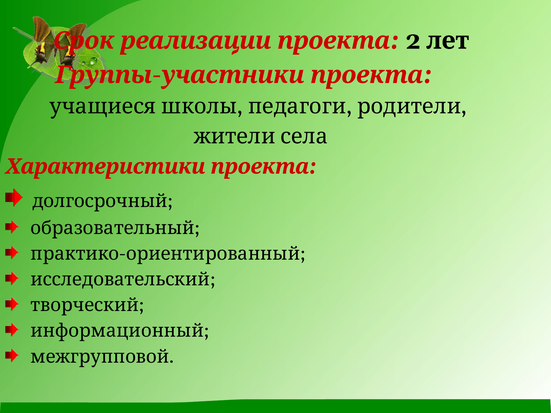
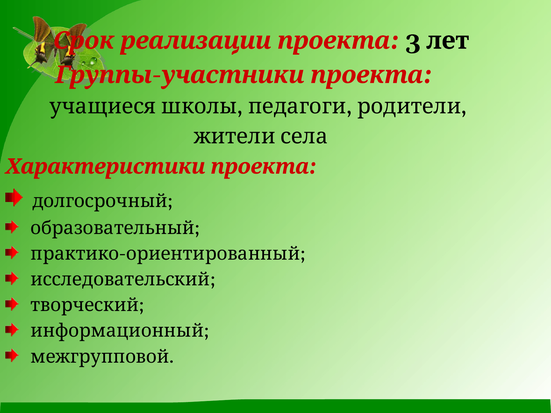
2: 2 -> 3 (413, 41)
